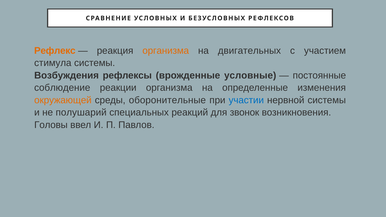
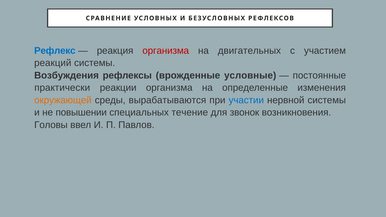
Рефлекс colour: orange -> blue (55, 51)
организма colour: orange -> red (166, 51)
стимула: стимула -> реакций (53, 63)
соблюдение: соблюдение -> практически (62, 88)
оборонительные: оборонительные -> вырабатываются (167, 100)
полушарий: полушарий -> повышении (81, 113)
реакций: реакций -> течение (190, 113)
